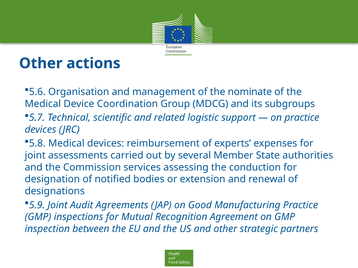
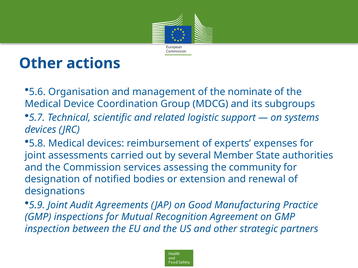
on practice: practice -> systems (302, 118)
conduction: conduction -> community (255, 168)
